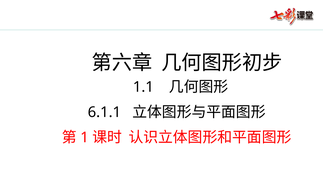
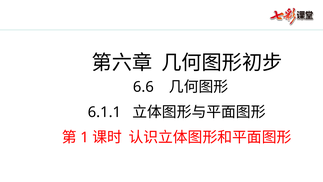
1.1: 1.1 -> 6.6 (143, 87)
